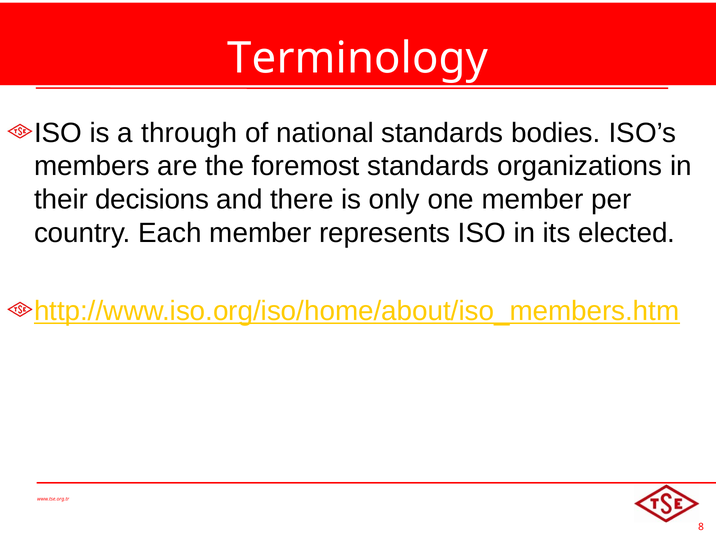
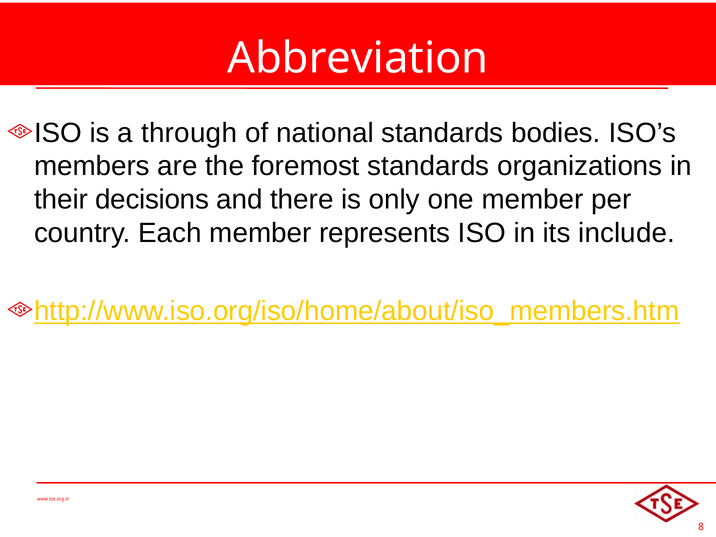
Terminology: Terminology -> Abbreviation (358, 58)
elected: elected -> include (627, 233)
